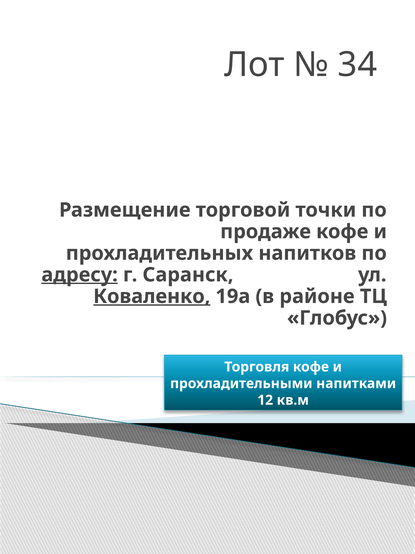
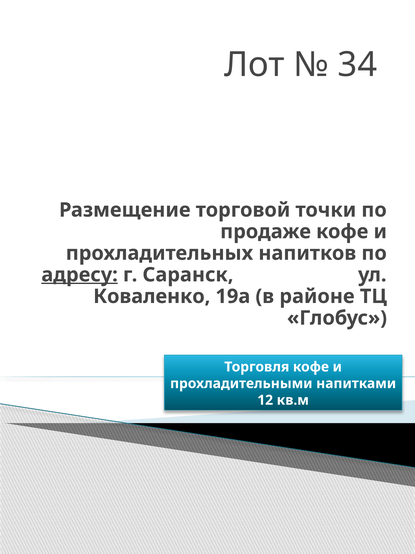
Коваленко underline: present -> none (152, 296)
